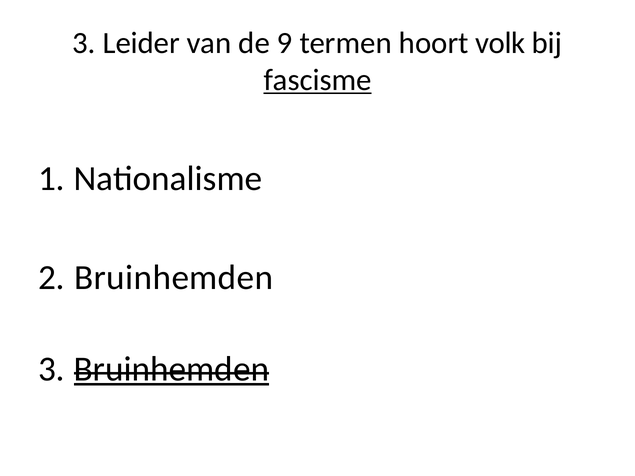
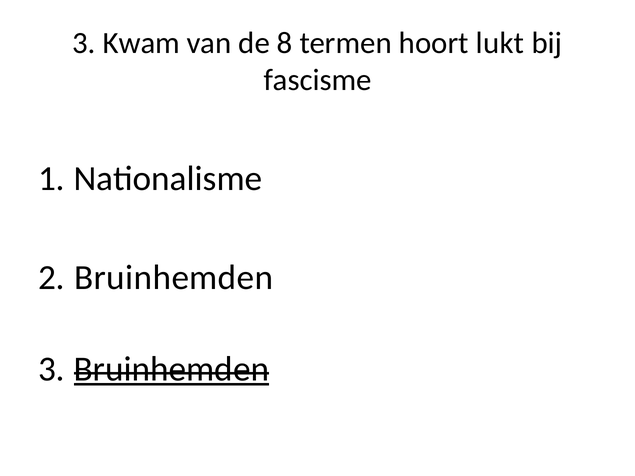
Leider: Leider -> Kwam (141, 43)
9: 9 -> 8 (285, 43)
volk: volk -> lukt (500, 43)
fascisme underline: present -> none (317, 80)
